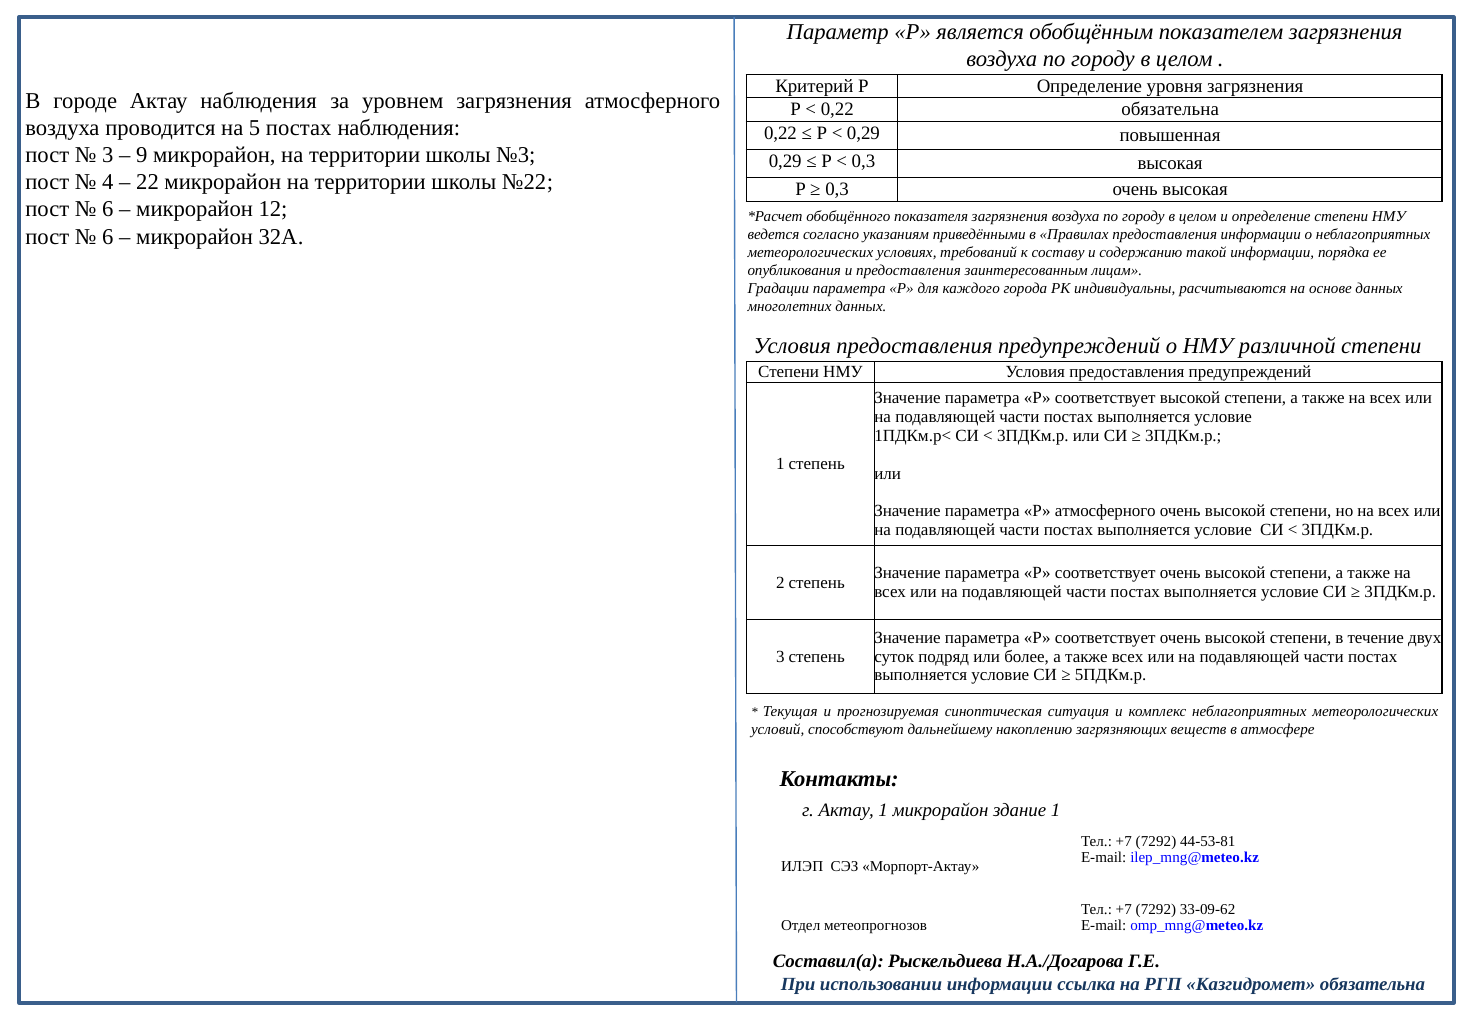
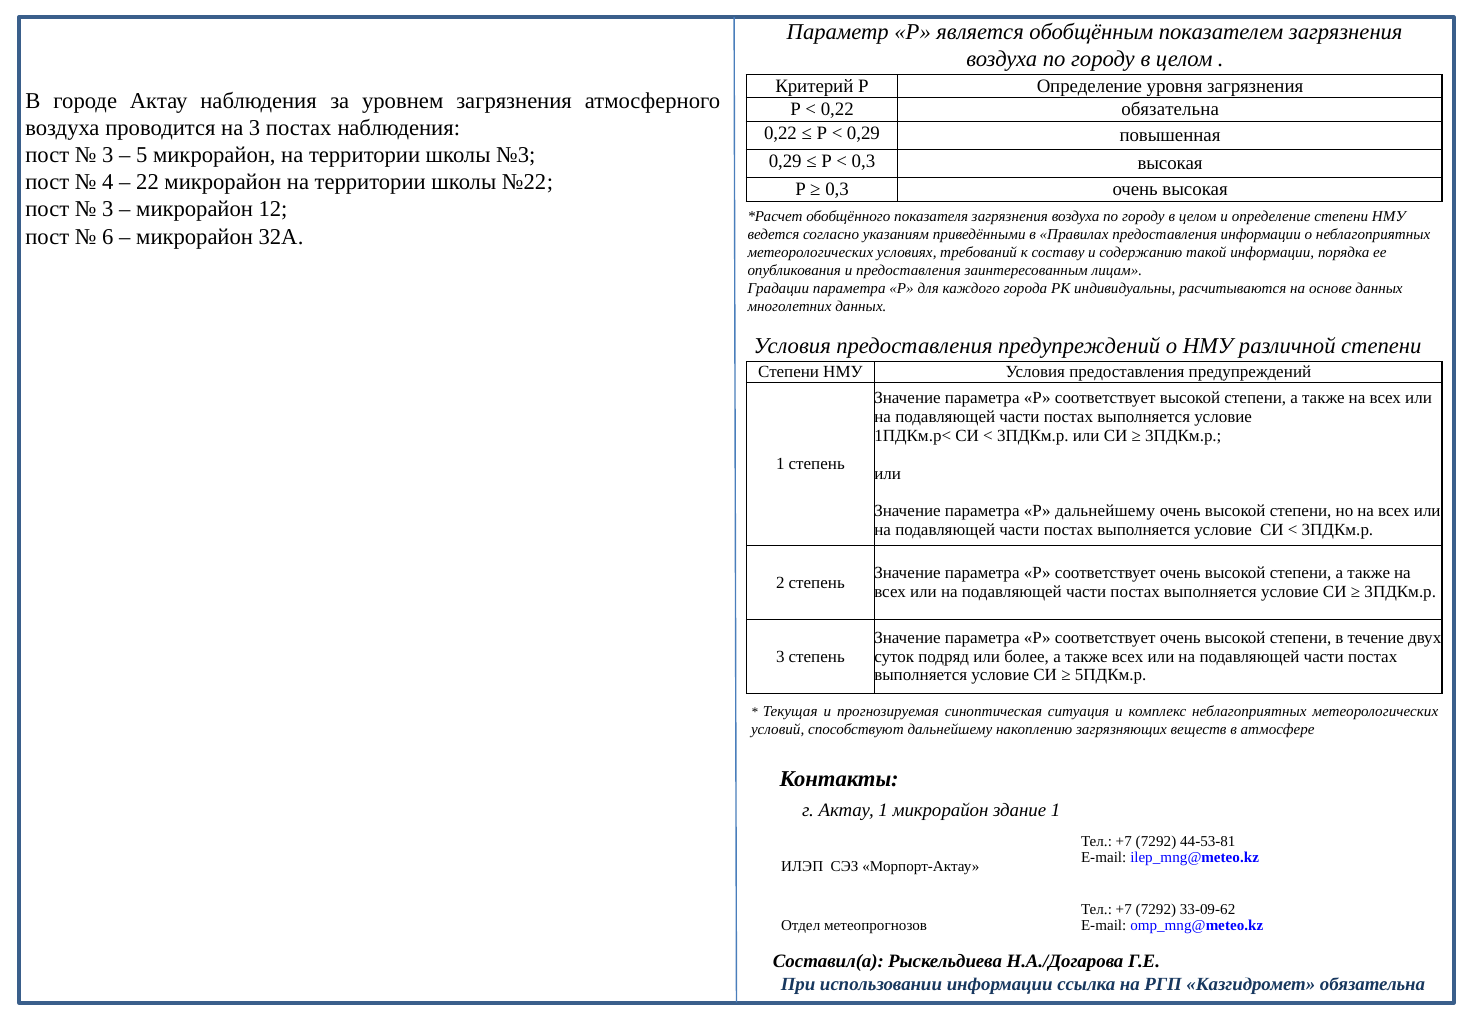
на 5: 5 -> 3 (255, 128)
9: 9 -> 5 (142, 155)
6: 6 -> 3 (108, 209)
Р атмосферного: атмосферного -> дальнейшему (1105, 511)
